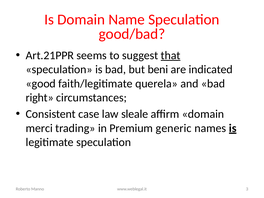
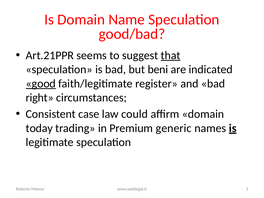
good underline: none -> present (41, 84)
querela: querela -> register (157, 84)
sleale: sleale -> could (135, 114)
merci: merci -> today (39, 128)
